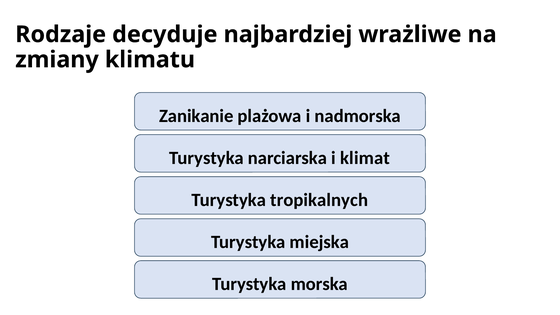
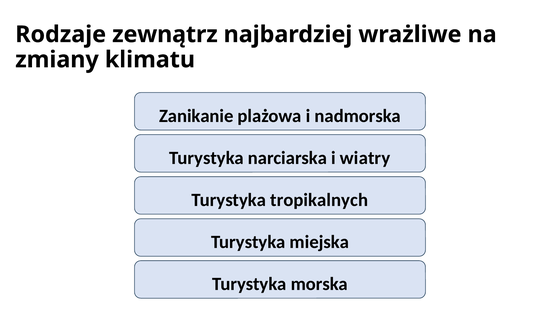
decyduje: decyduje -> zewnątrz (165, 34)
klimat: klimat -> wiatry (365, 158)
